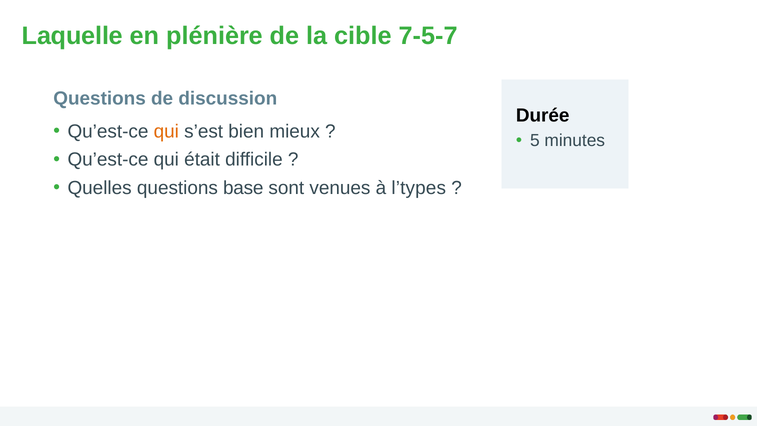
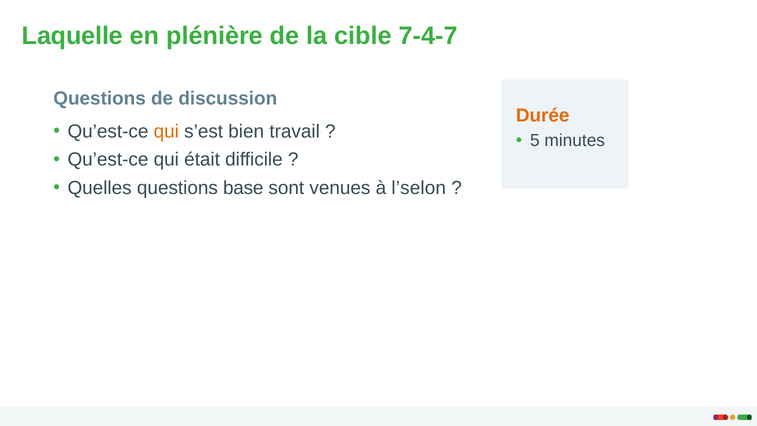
7-5-7: 7-5-7 -> 7-4-7 (428, 36)
Durée colour: black -> orange (543, 115)
mieux: mieux -> travail (295, 131)
l’types: l’types -> l’selon (419, 188)
